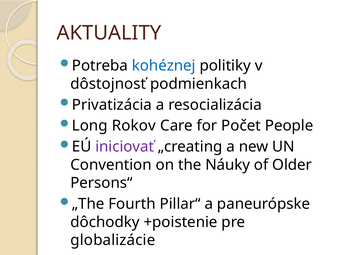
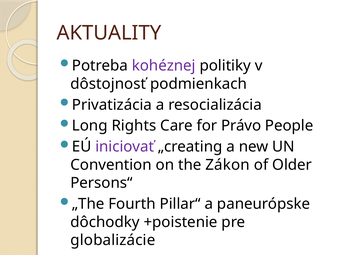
kohéznej colour: blue -> purple (164, 66)
Rokov: Rokov -> Rights (134, 126)
Počet: Počet -> Právo (241, 126)
Náuky: Náuky -> Zákon (228, 165)
